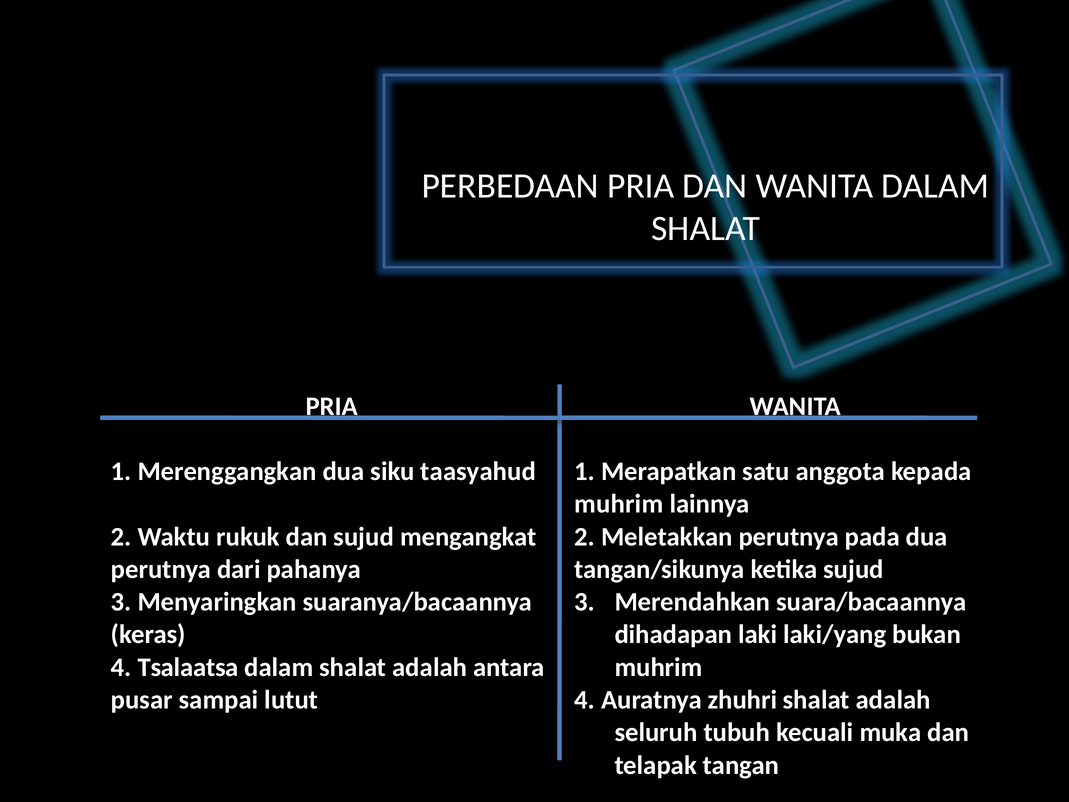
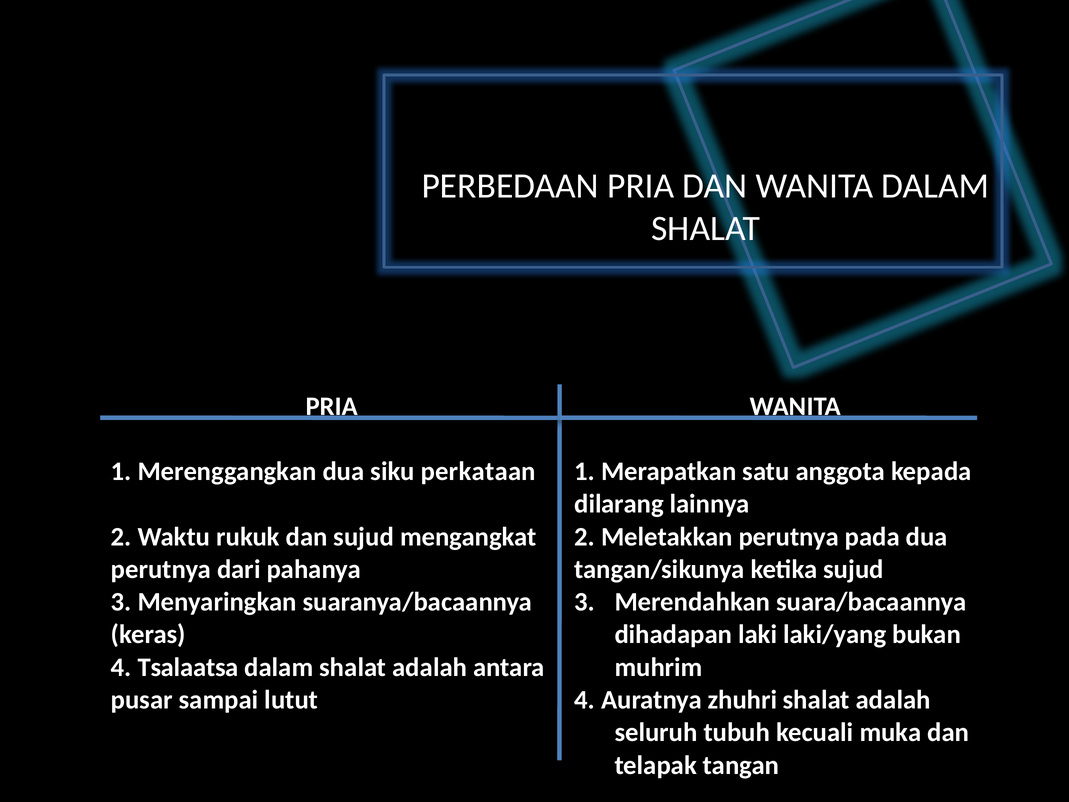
taasyahud: taasyahud -> perkataan (478, 471)
muhrim: muhrim -> dilarang (619, 504)
